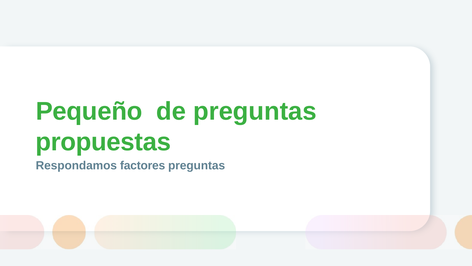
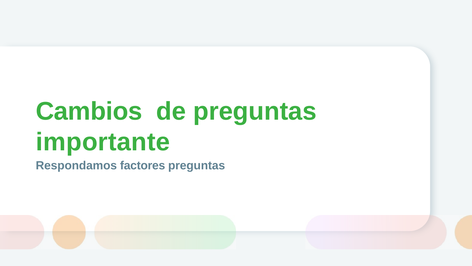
Pequeño: Pequeño -> Cambios (89, 111)
propuestas: propuestas -> importante (103, 142)
